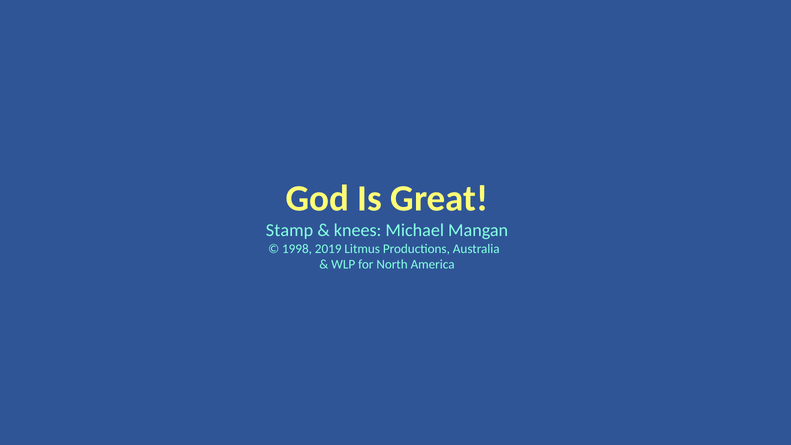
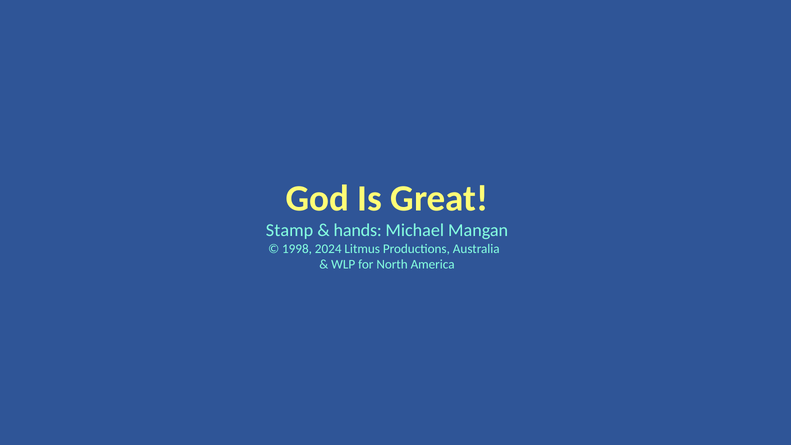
knees: knees -> hands (358, 230)
2019: 2019 -> 2024 (328, 249)
